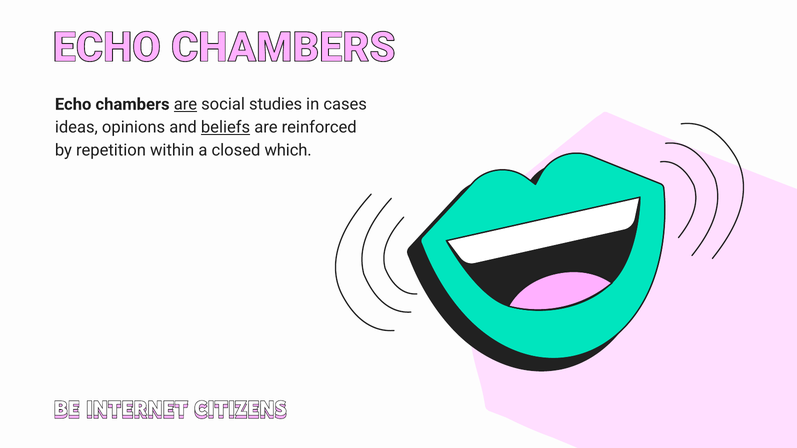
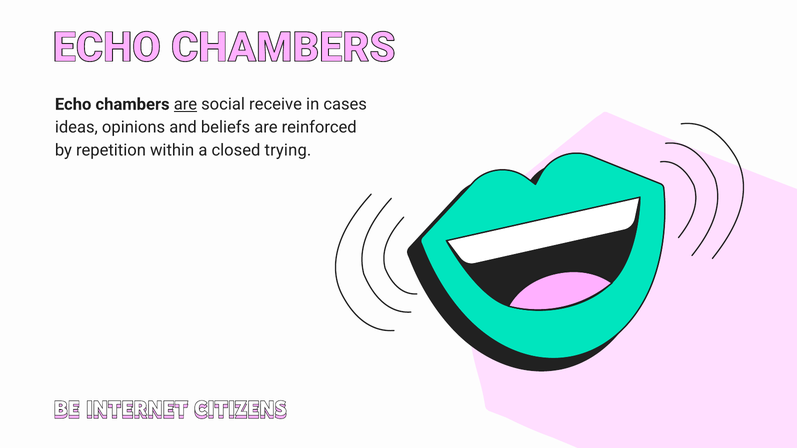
studies: studies -> receive (276, 104)
beliefs underline: present -> none (226, 127)
which: which -> trying (288, 150)
